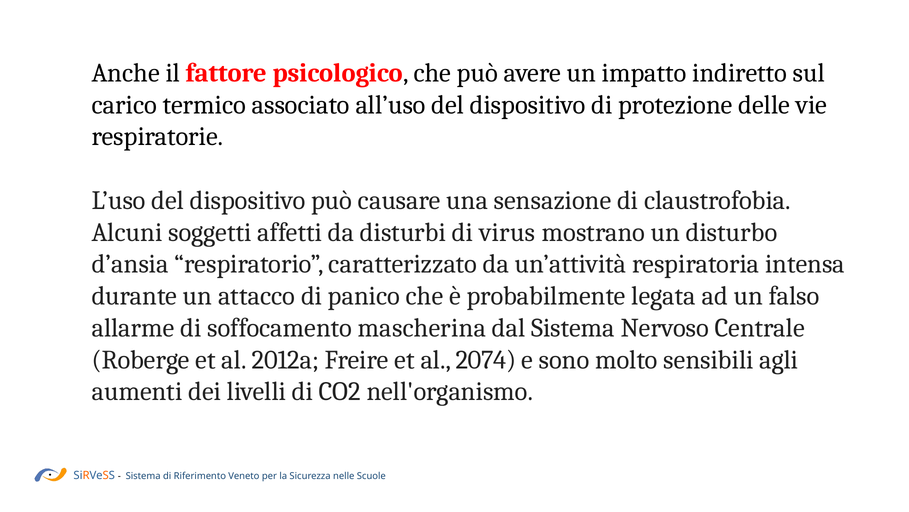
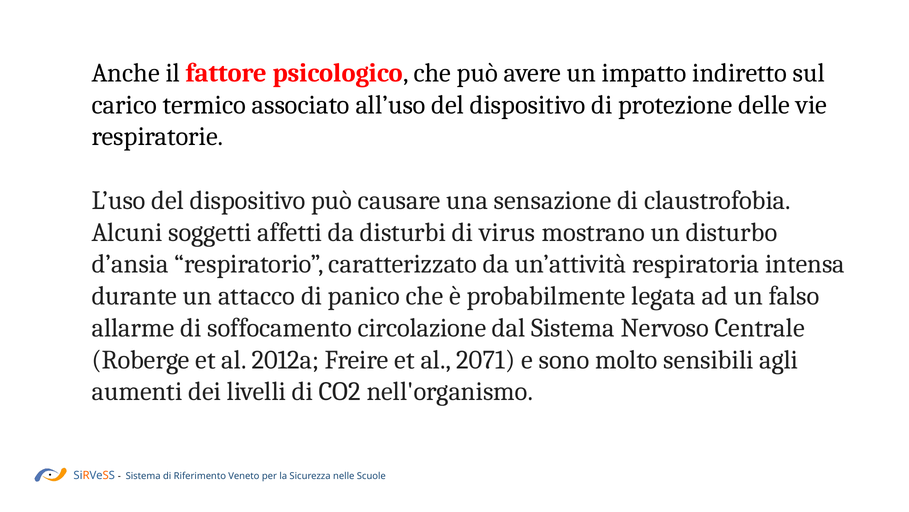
mascherina: mascherina -> circolazione (422, 328)
2074: 2074 -> 2071 (486, 359)
